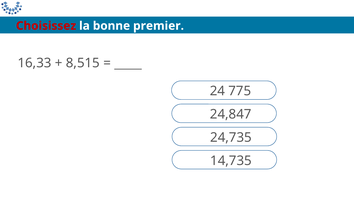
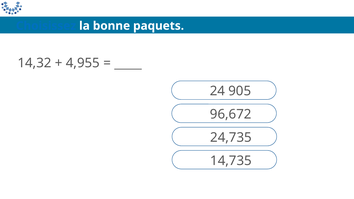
Choisissez colour: red -> blue (46, 26)
premier: premier -> paquets (159, 26)
16,33: 16,33 -> 14,32 (34, 63)
8,515: 8,515 -> 4,955 (83, 63)
775: 775 -> 905 (240, 91)
24,847: 24,847 -> 96,672 (231, 114)
